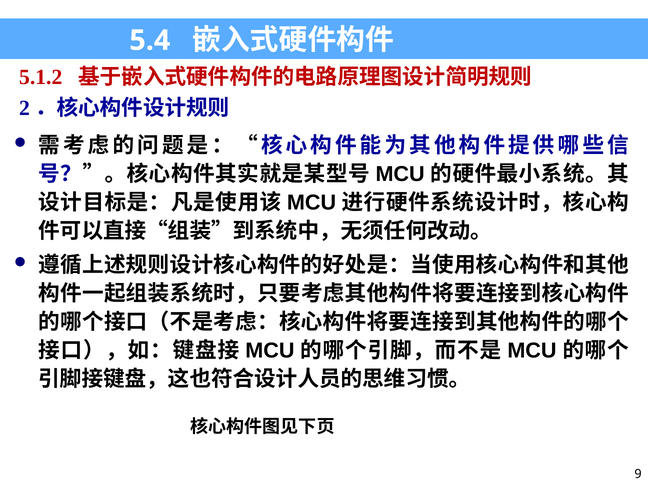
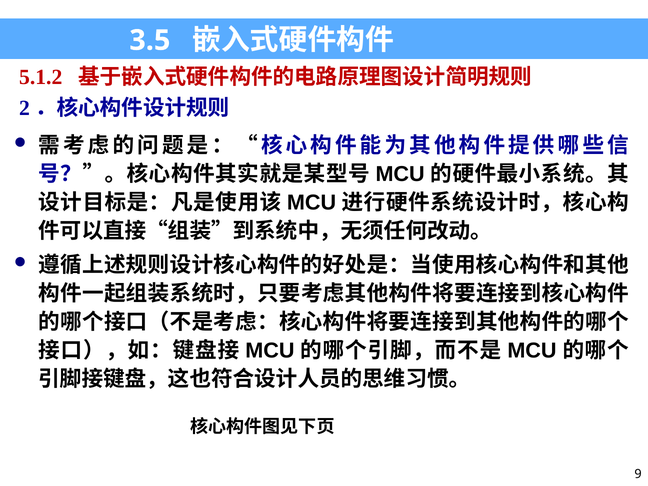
5.4: 5.4 -> 3.5 (150, 40)
